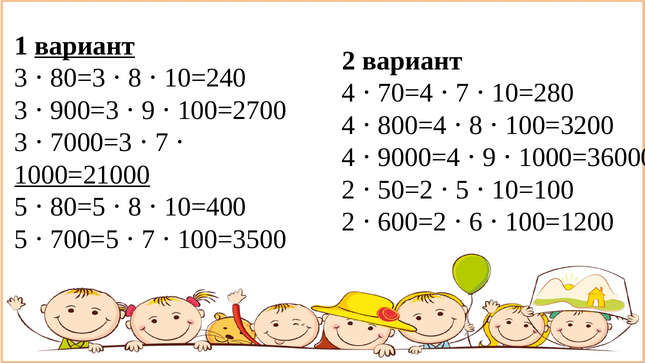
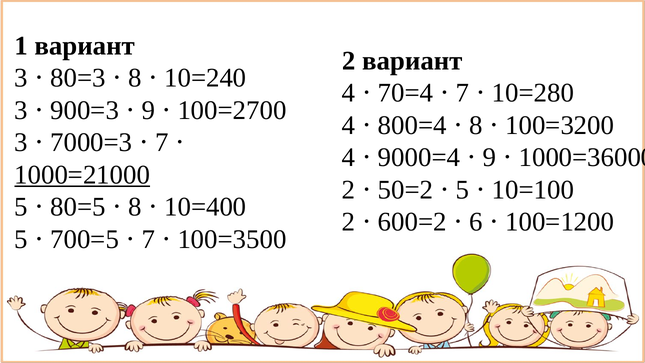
вариант underline: present -> none (85, 46)
